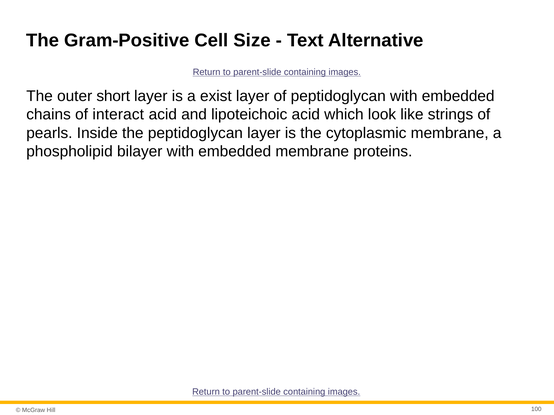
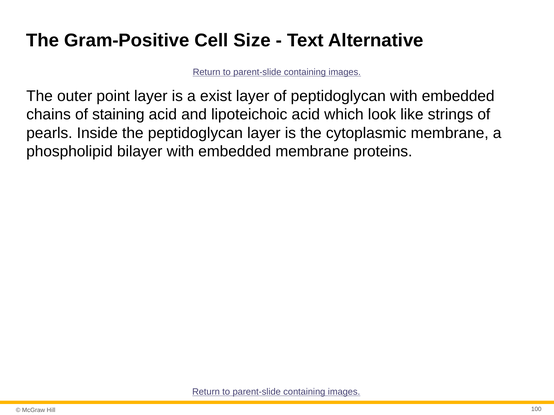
short: short -> point (113, 96)
interact: interact -> staining (118, 115)
